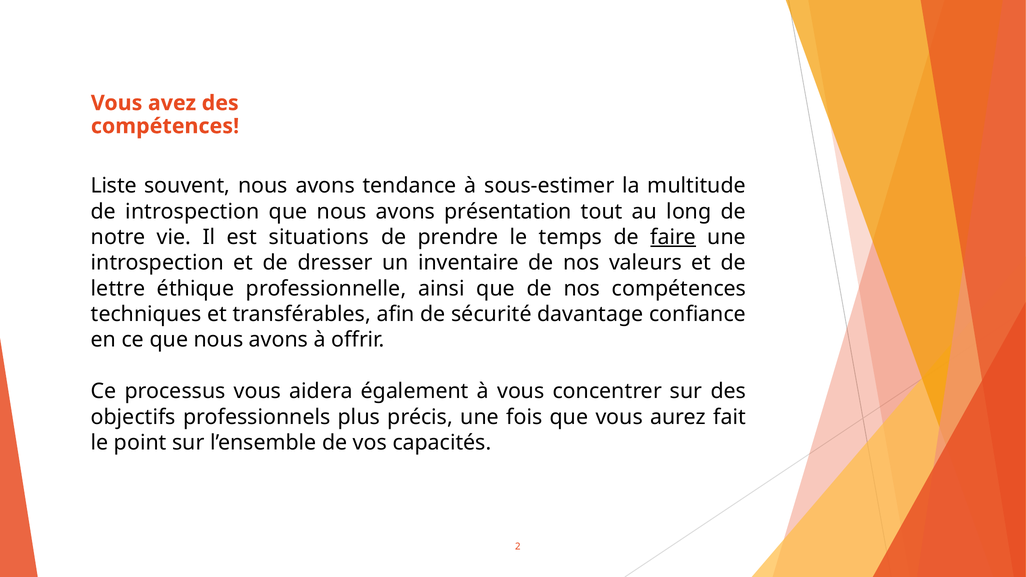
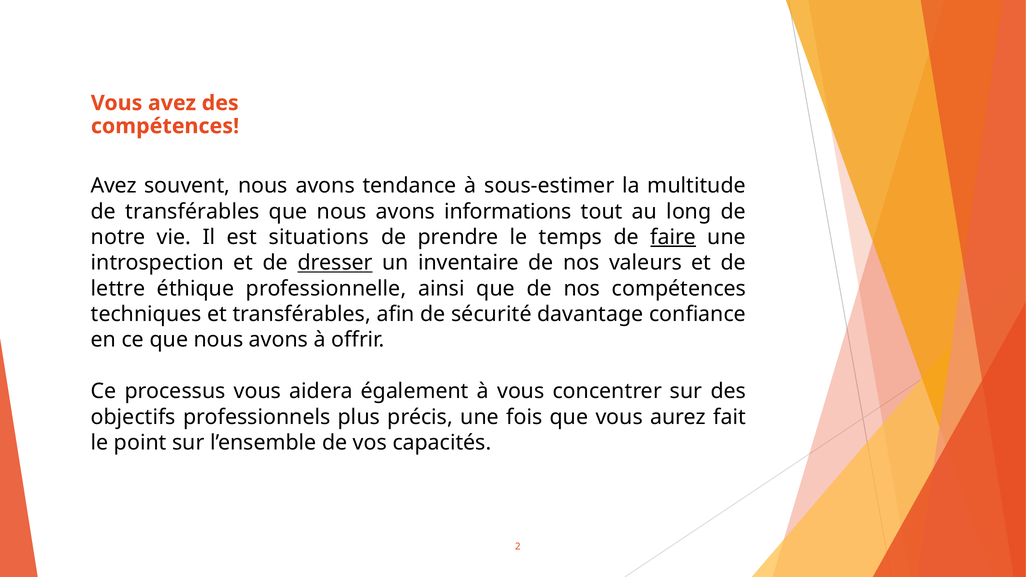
Liste: Liste -> Avez (114, 186)
de introspection: introspection -> transférables (192, 212)
présentation: présentation -> informations (508, 212)
dresser underline: none -> present (335, 263)
